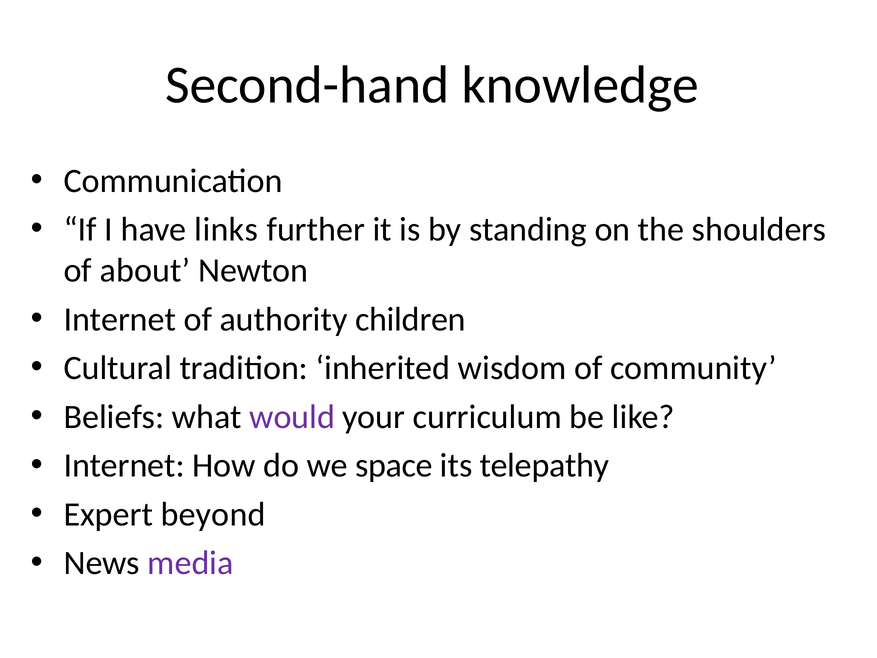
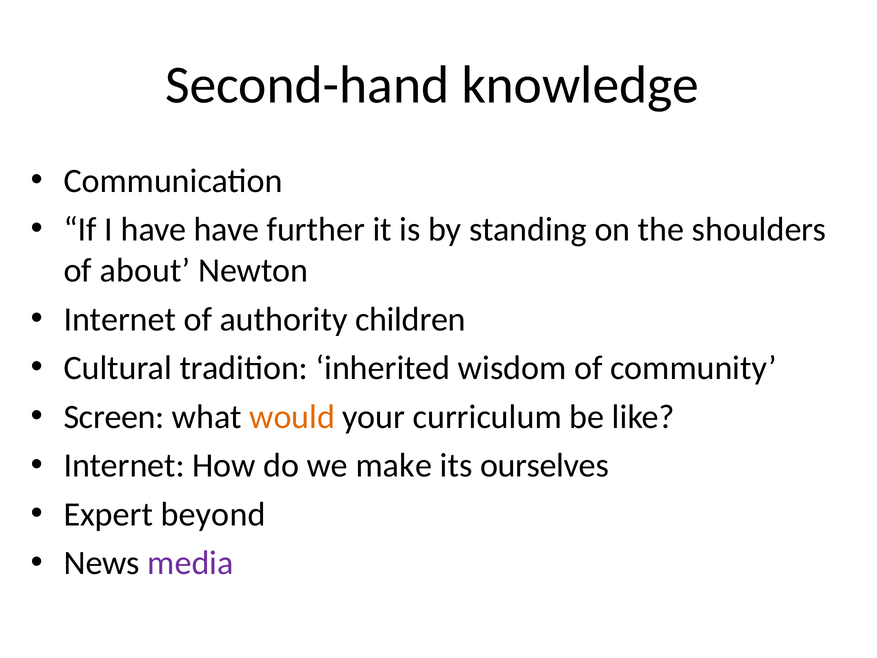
have links: links -> have (227, 229)
Beliefs: Beliefs -> Screen (114, 417)
would colour: purple -> orange (292, 417)
space: space -> make (394, 465)
telepathy: telepathy -> ourselves (544, 465)
